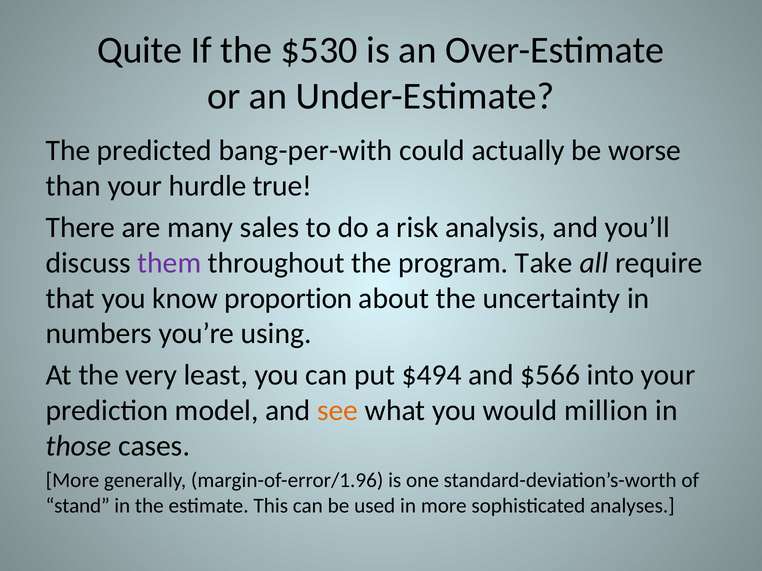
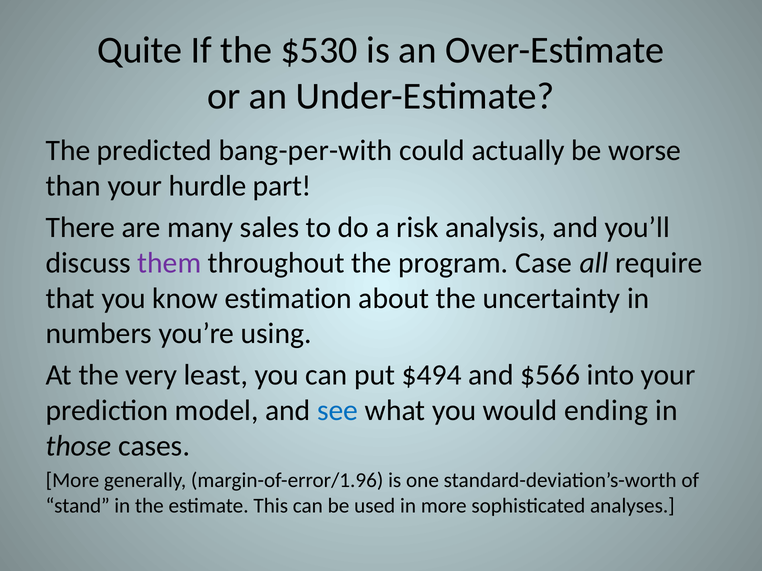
true: true -> part (282, 186)
Take: Take -> Case (544, 263)
proportion: proportion -> estimation (288, 298)
see colour: orange -> blue (338, 411)
million: million -> ending (606, 411)
